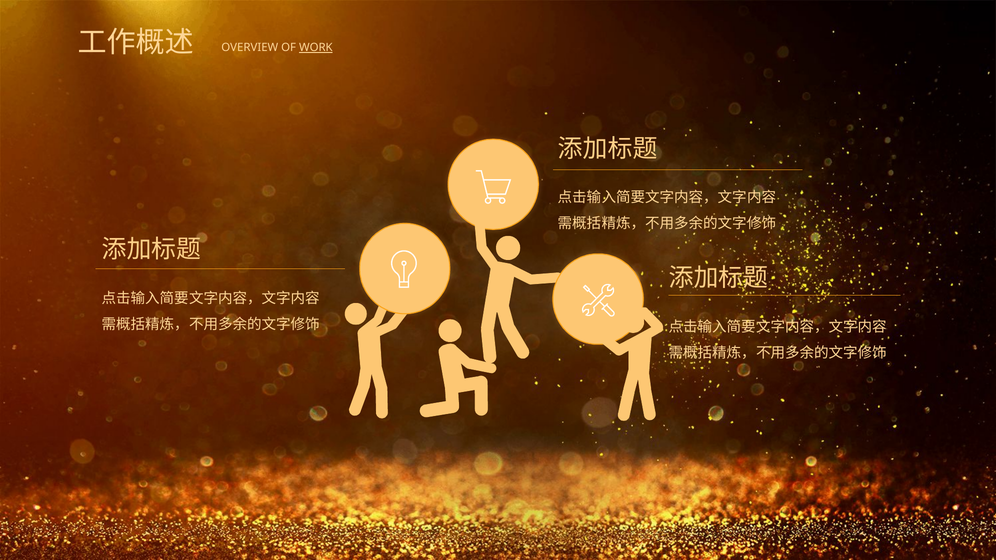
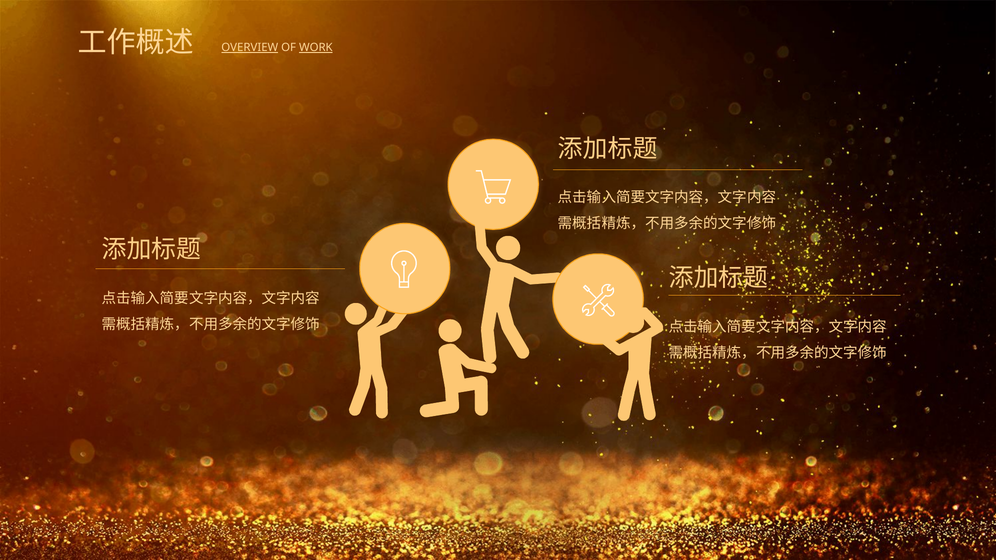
OVERVIEW underline: none -> present (250, 48)
